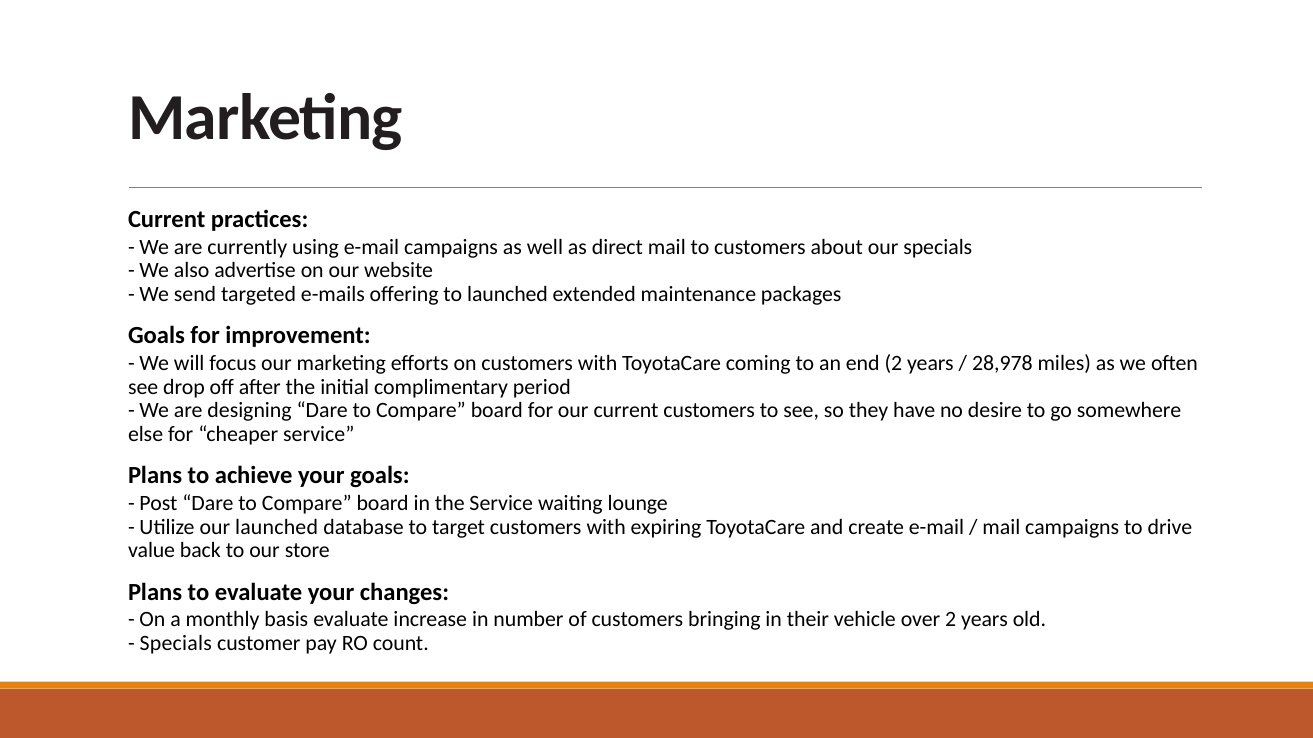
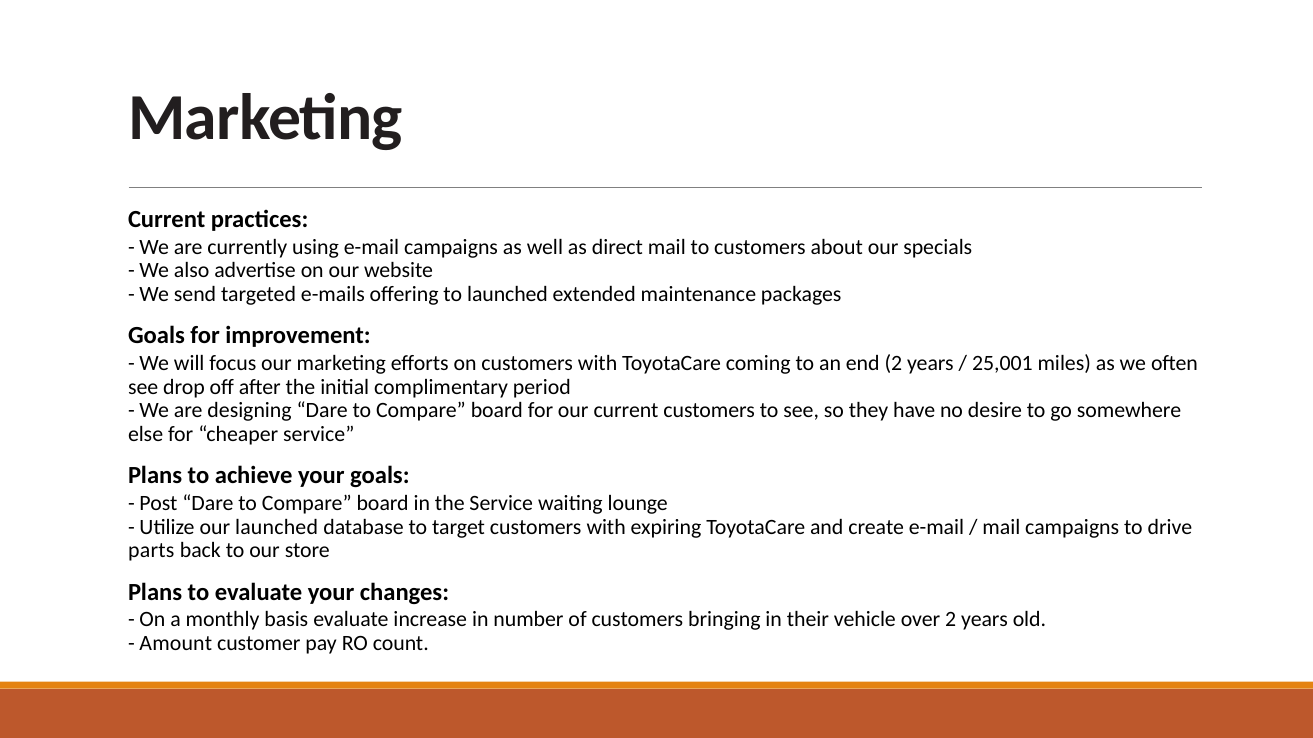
28,978: 28,978 -> 25,001 (1002, 364)
value: value -> parts (151, 551)
Specials: Specials -> Amount (176, 644)
